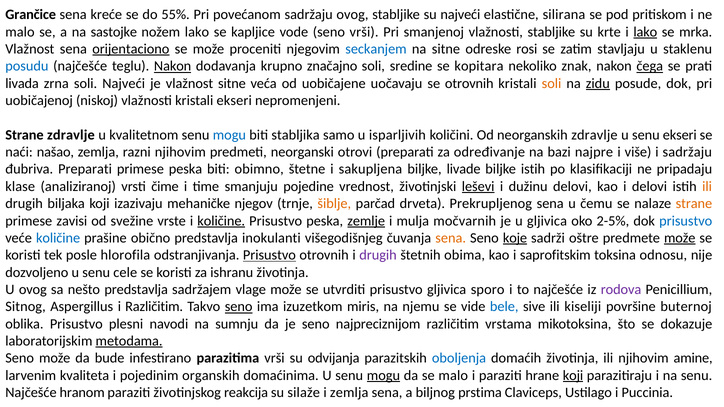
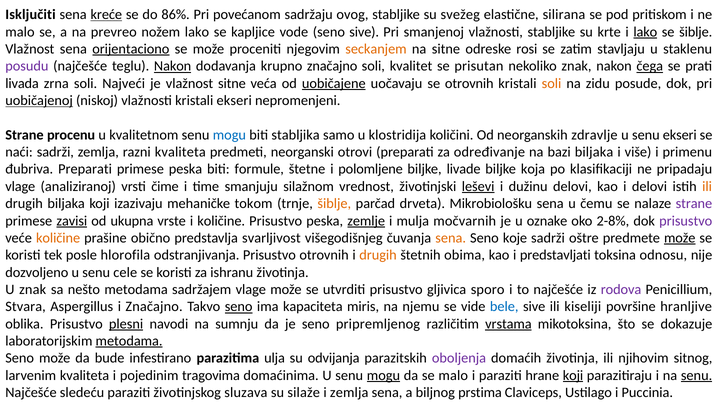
Grančice: Grančice -> Isključiti (31, 15)
kreće underline: none -> present (106, 15)
55%: 55% -> 86% (176, 15)
su najveći: najveći -> svežeg (460, 15)
sastojke: sastojke -> prevreo (114, 32)
seno vrši: vrši -> sive (364, 32)
se mrka: mrka -> šiblje (696, 32)
seckanjem colour: blue -> orange (376, 49)
posudu colour: blue -> purple (27, 66)
sredine: sredine -> kvalitet (411, 66)
kopitara: kopitara -> prisutan (479, 66)
uobičajene underline: none -> present (334, 83)
zidu underline: present -> none (598, 83)
uobičajenoj underline: none -> present (39, 101)
Strane zdravlje: zdravlje -> procenu (71, 135)
isparljivih: isparljivih -> klostridija (397, 135)
naći našao: našao -> sadrži (55, 152)
razni njihovim: njihovim -> kvaliteta (180, 152)
bazi najpre: najpre -> biljaka (594, 152)
i sadržaju: sadržaju -> primenu (687, 152)
obimno: obimno -> formule (259, 169)
sakupljena: sakupljena -> polomljene (371, 169)
biljke istih: istih -> koja (533, 169)
klase: klase -> vlage (20, 187)
pojedine: pojedine -> silažnom (309, 187)
njegov: njegov -> tokom (254, 204)
Prekrupljenog: Prekrupljenog -> Mikrobiološku (491, 204)
strane colour: orange -> purple (694, 204)
zavisi underline: none -> present (72, 221)
svežine: svežine -> ukupna (132, 221)
količine underline: present -> none (221, 221)
u gljivica: gljivica -> oznake (547, 221)
2-5%: 2-5% -> 2-8% (613, 221)
prisustvo colour: blue -> purple (686, 221)
količine colour: blue -> orange (58, 238)
inokulanti: inokulanti -> svarljivost (271, 238)
koje underline: present -> none (515, 238)
Prisustvo underline: present -> none (269, 255)
drugih colour: purple -> orange (378, 255)
saprofitskim: saprofitskim -> predstavljati (555, 255)
U ovog: ovog -> znak (33, 290)
nešto predstavlja: predstavlja -> metodama (136, 290)
Sitnog: Sitnog -> Stvara (26, 307)
i Različitim: Različitim -> Značajno (154, 307)
izuzetkom: izuzetkom -> kapaciteta (313, 307)
buternoj: buternoj -> hranljive (686, 307)
plesni underline: none -> present (126, 324)
najpreciznijom: najpreciznijom -> pripremljenog (378, 324)
vrstama underline: none -> present (508, 324)
parazitima vrši: vrši -> ulja (275, 358)
oboljenja colour: blue -> purple (459, 358)
amine: amine -> sitnog (693, 358)
organskih: organskih -> tragovima (211, 376)
senu underline: none -> present (697, 376)
hranom: hranom -> sledeću (82, 393)
reakcija: reakcija -> sluzava (246, 393)
